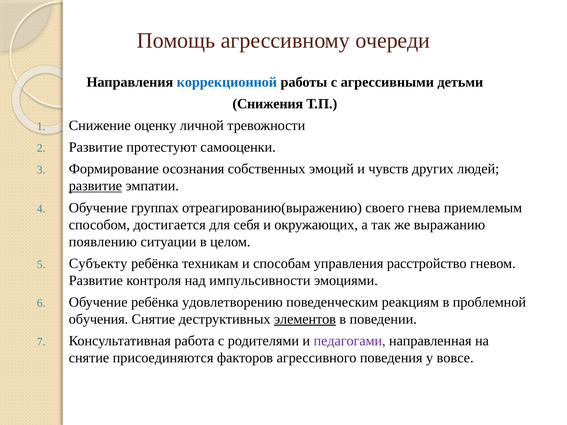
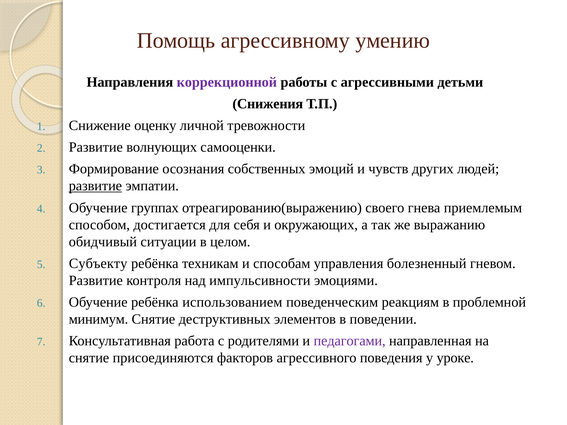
очереди: очереди -> умению (393, 40)
коррекционной colour: blue -> purple (227, 82)
протестуют: протестуют -> волнующих (162, 147)
появлению: появлению -> обидчивый (103, 242)
расстройство: расстройство -> болезненный (427, 264)
удовлетворению: удовлетворению -> использованием (232, 302)
обучения: обучения -> минимум (99, 319)
элементов underline: present -> none (305, 319)
вовсе: вовсе -> уроке (455, 358)
